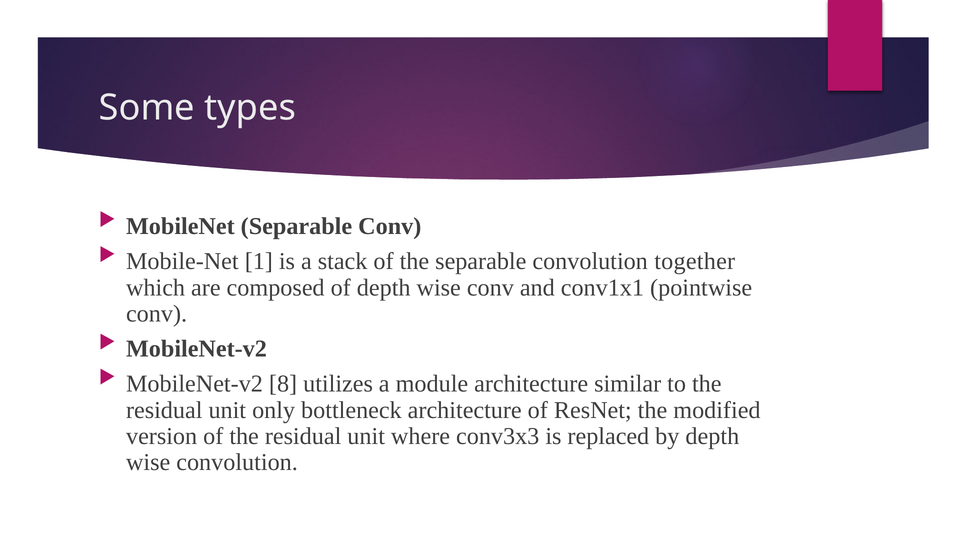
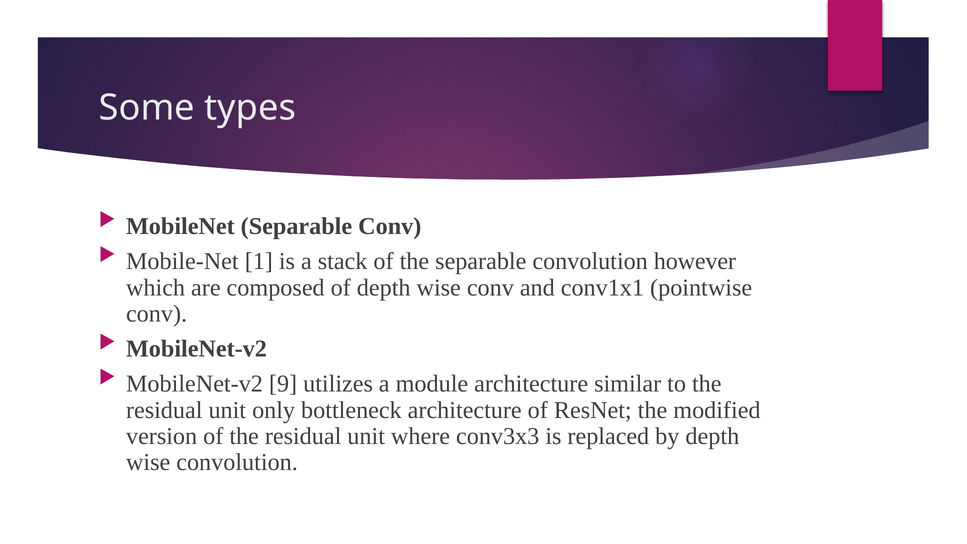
together: together -> however (695, 261)
8: 8 -> 9 (283, 384)
